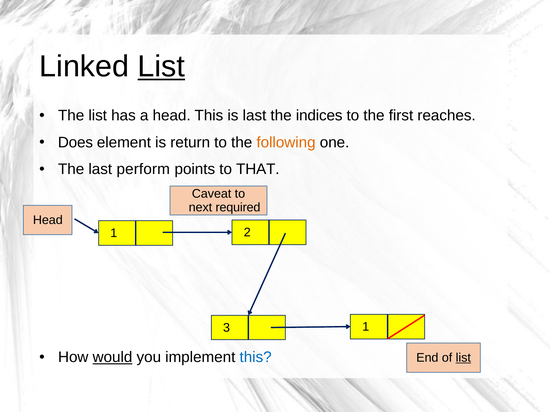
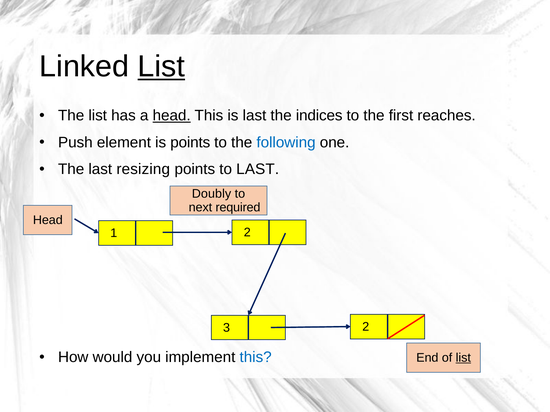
head underline: none -> present (172, 116)
Does: Does -> Push (75, 143)
is return: return -> points (190, 143)
following colour: orange -> blue (286, 143)
perform: perform -> resizing (143, 169)
to THAT: THAT -> LAST (258, 169)
Caveat: Caveat -> Doubly (212, 194)
3 1: 1 -> 2 (366, 327)
would underline: present -> none (112, 358)
